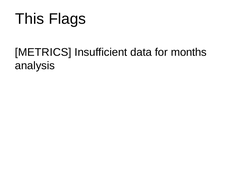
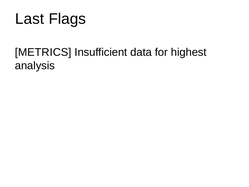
This: This -> Last (30, 19)
months: months -> highest (189, 52)
